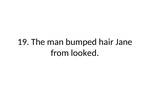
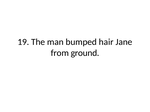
looked: looked -> ground (85, 53)
